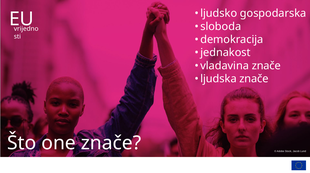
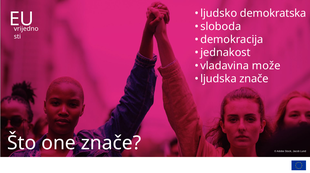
gospodarska: gospodarska -> demokratska (273, 13)
vladavina znače: znače -> može (266, 66)
